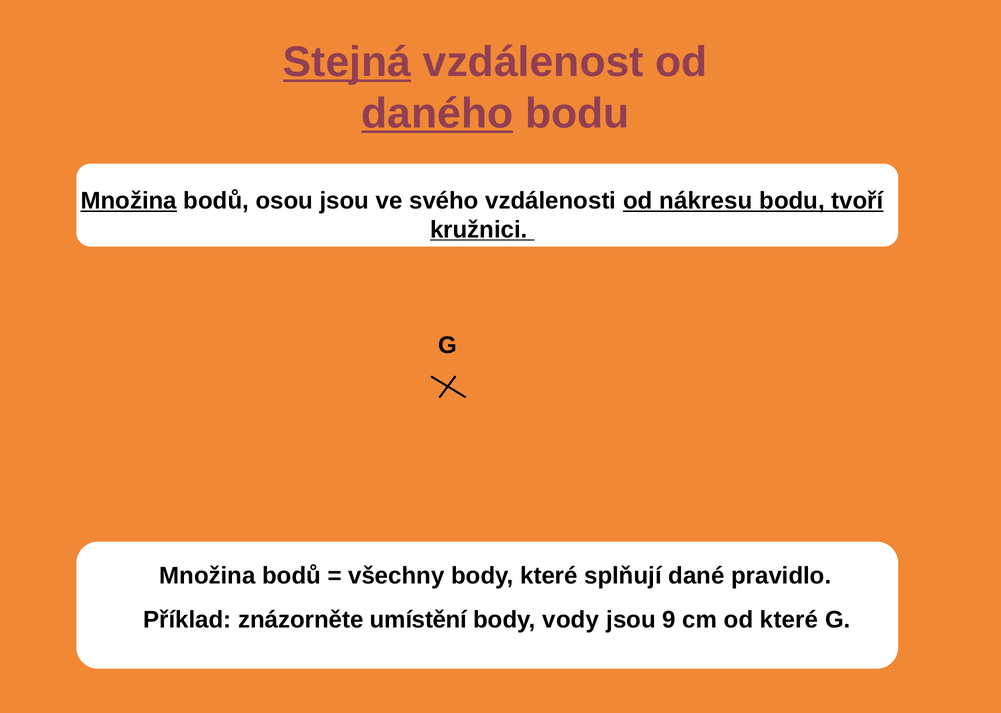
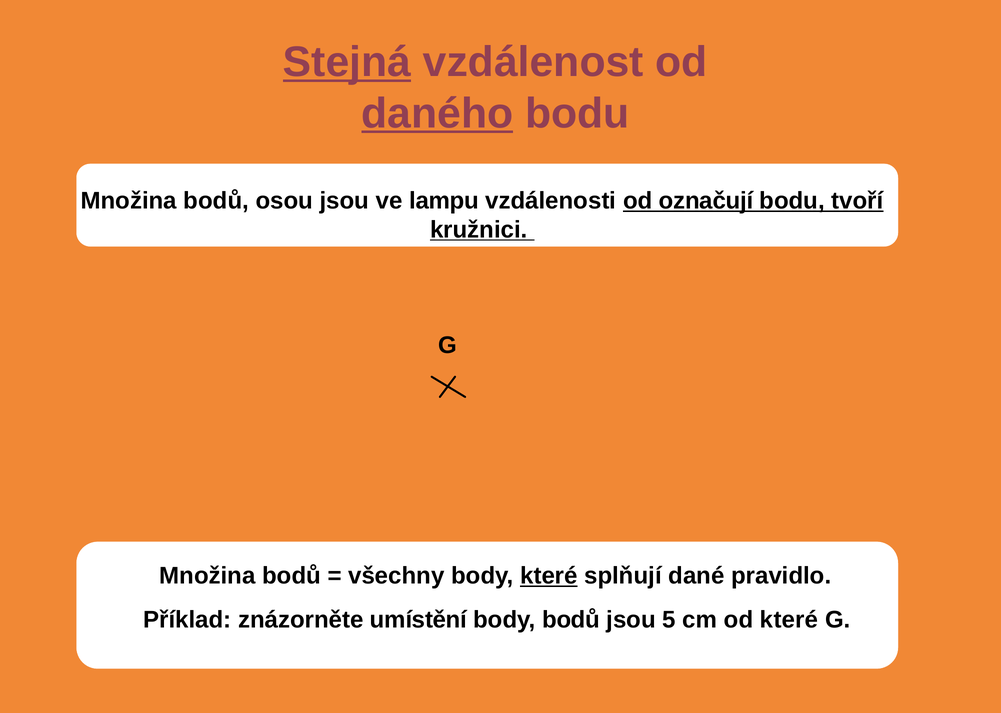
Množina underline: present -> none (129, 201)
svého: svého -> lampu (444, 201)
nákresu: nákresu -> označují (706, 201)
které underline: none -> present (549, 575)
body vody: vody -> bodů (571, 619)
9: 9 -> 5 (669, 619)
